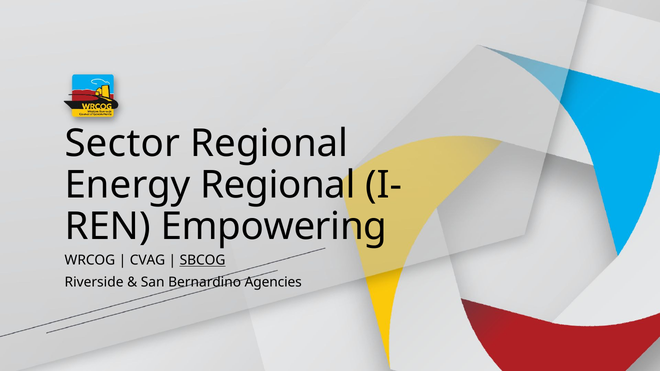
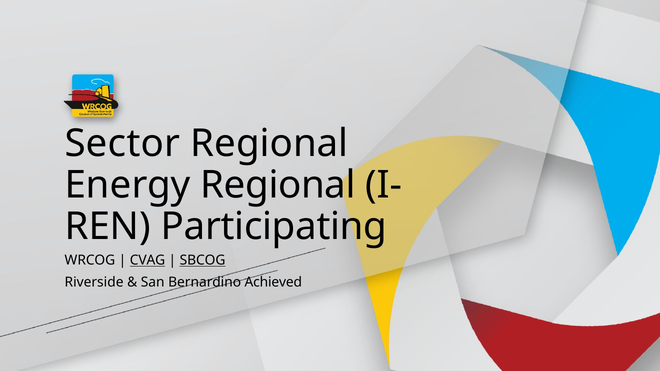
Empowering: Empowering -> Participating (274, 227)
CVAG underline: none -> present (147, 260)
Agencies: Agencies -> Achieved (273, 282)
